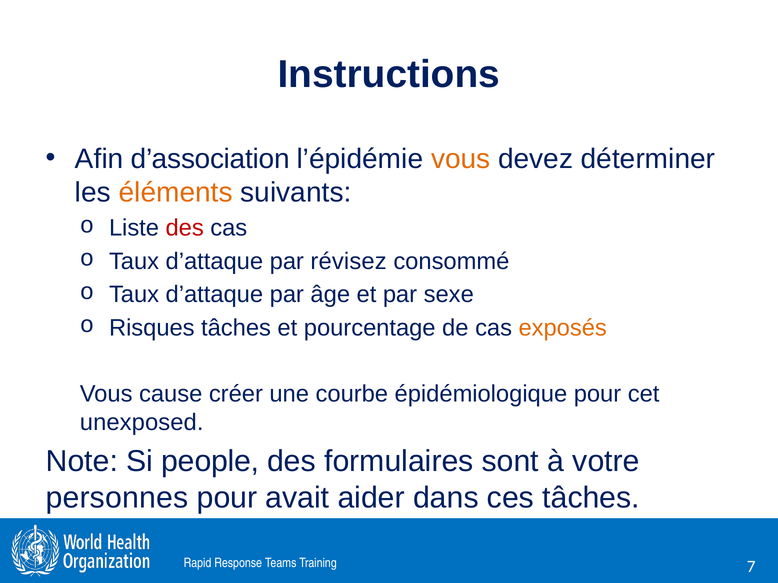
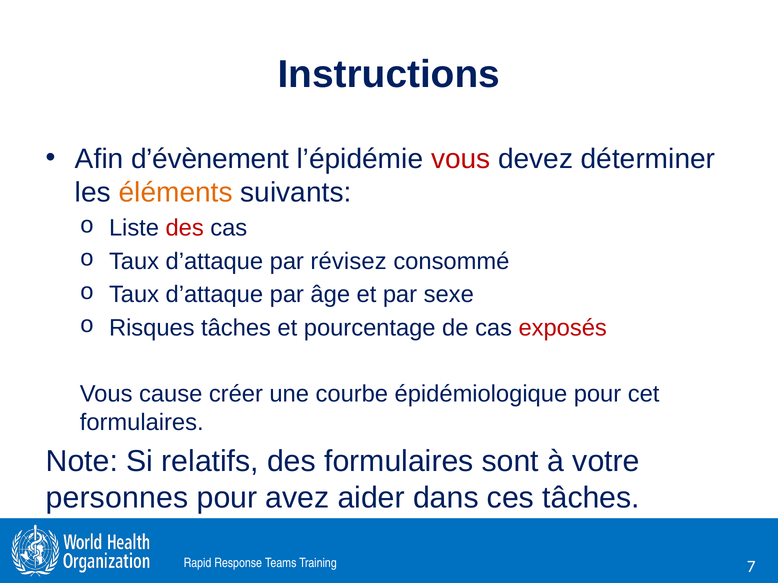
d’association: d’association -> d’évènement (210, 159)
vous colour: orange -> red (461, 159)
exposés colour: orange -> red (563, 328)
unexposed: unexposed -> formulaires (142, 423)
people: people -> relatifs (210, 462)
avait: avait -> avez (297, 498)
